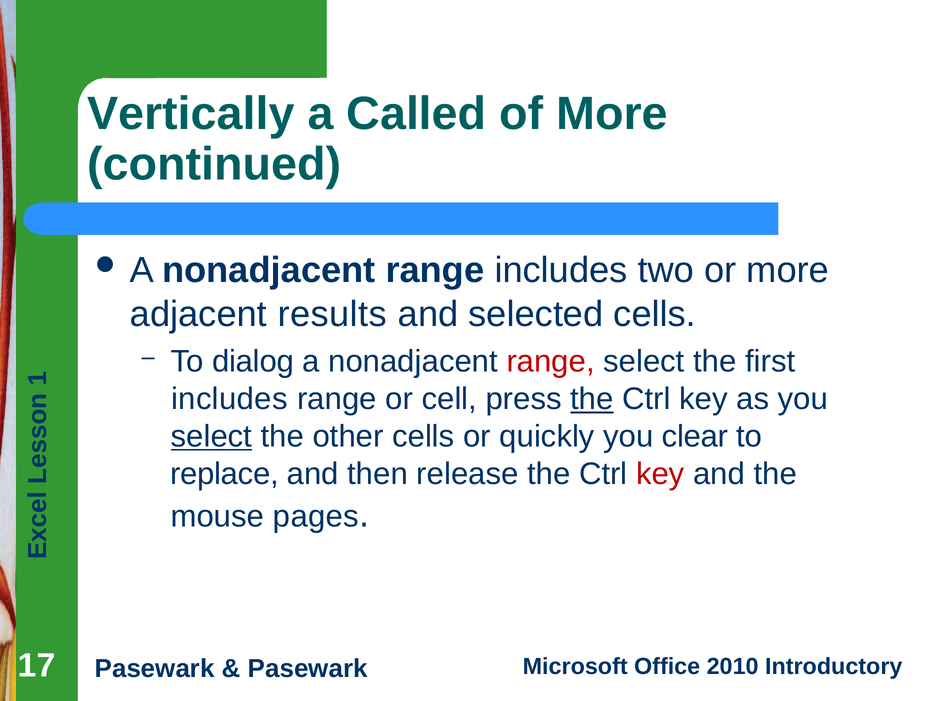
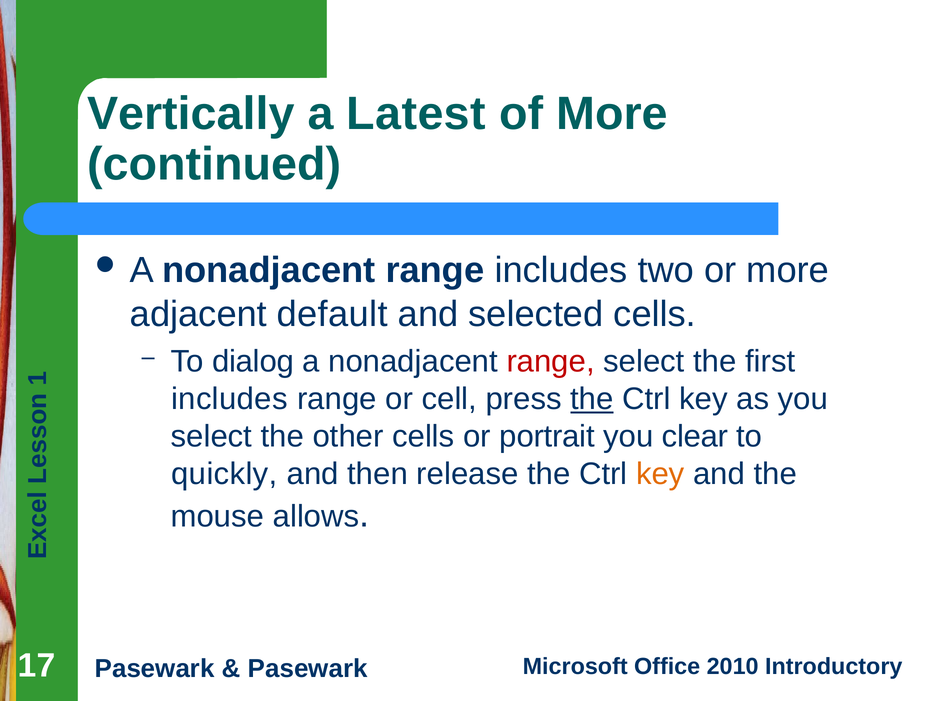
Called: Called -> Latest (416, 114)
results: results -> default (332, 314)
select underline: present -> none (211, 436)
quickly: quickly -> portrait (547, 436)
replace: replace -> quickly (224, 473)
key colour: red -> orange (660, 473)
pages: pages -> allows (316, 516)
